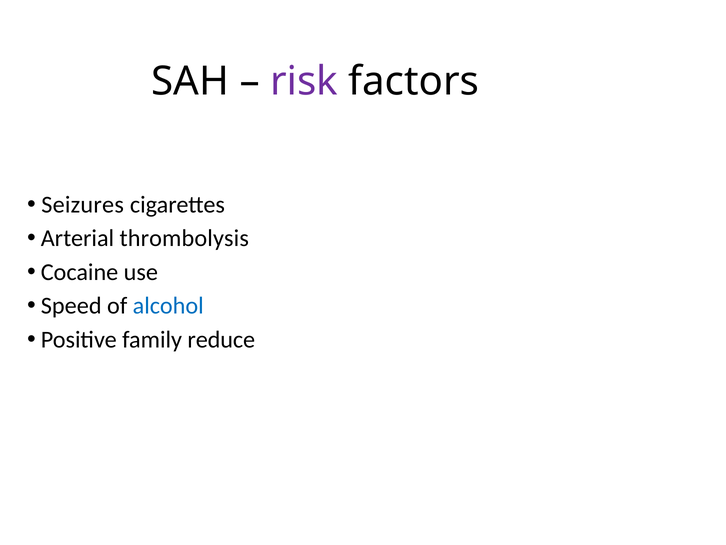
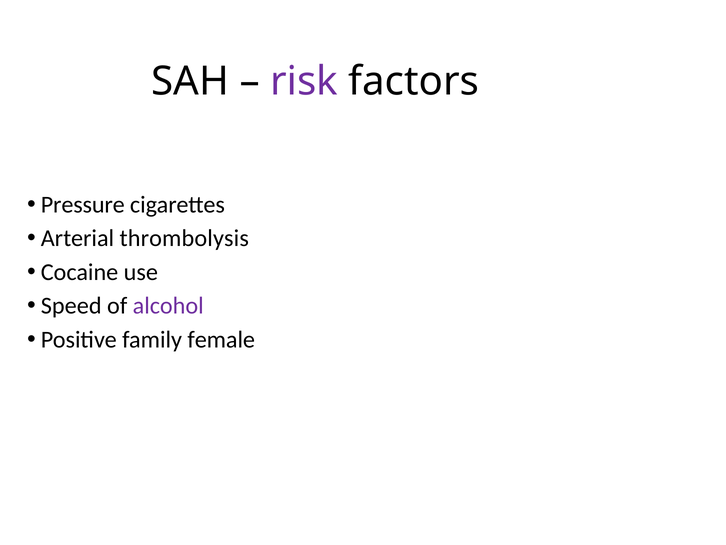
Seizures: Seizures -> Pressure (83, 204)
alcohol colour: blue -> purple (168, 306)
reduce: reduce -> female (221, 339)
